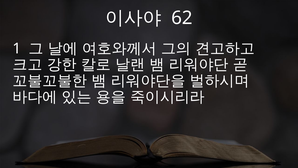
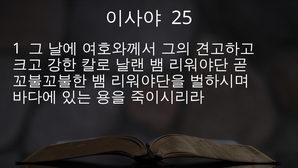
62: 62 -> 25 (182, 18)
